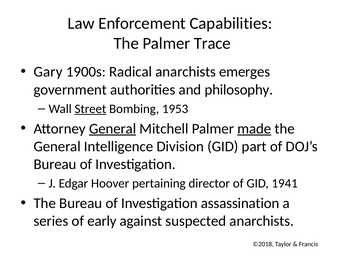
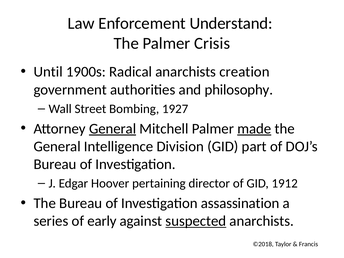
Capabilities: Capabilities -> Understand (231, 23)
Trace: Trace -> Crisis (212, 43)
Gary: Gary -> Until (48, 72)
emerges: emerges -> creation (244, 72)
Street underline: present -> none (90, 109)
1953: 1953 -> 1927 (175, 109)
1941: 1941 -> 1912 (285, 183)
suspected underline: none -> present (196, 221)
